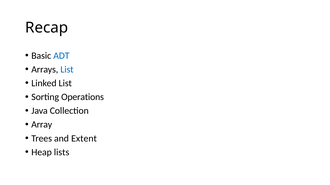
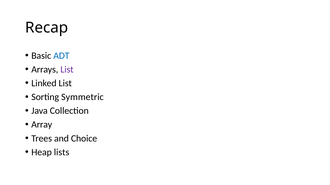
List colour: blue -> purple (67, 70)
Operations: Operations -> Symmetric (82, 97)
Extent: Extent -> Choice (84, 139)
